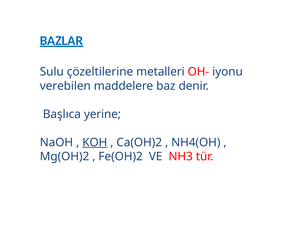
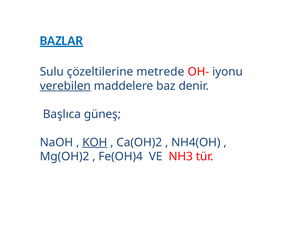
metalleri: metalleri -> metrede (160, 72)
verebilen underline: none -> present (65, 86)
yerine: yerine -> güneş (102, 114)
Fe(OH)2: Fe(OH)2 -> Fe(OH)4 (121, 156)
